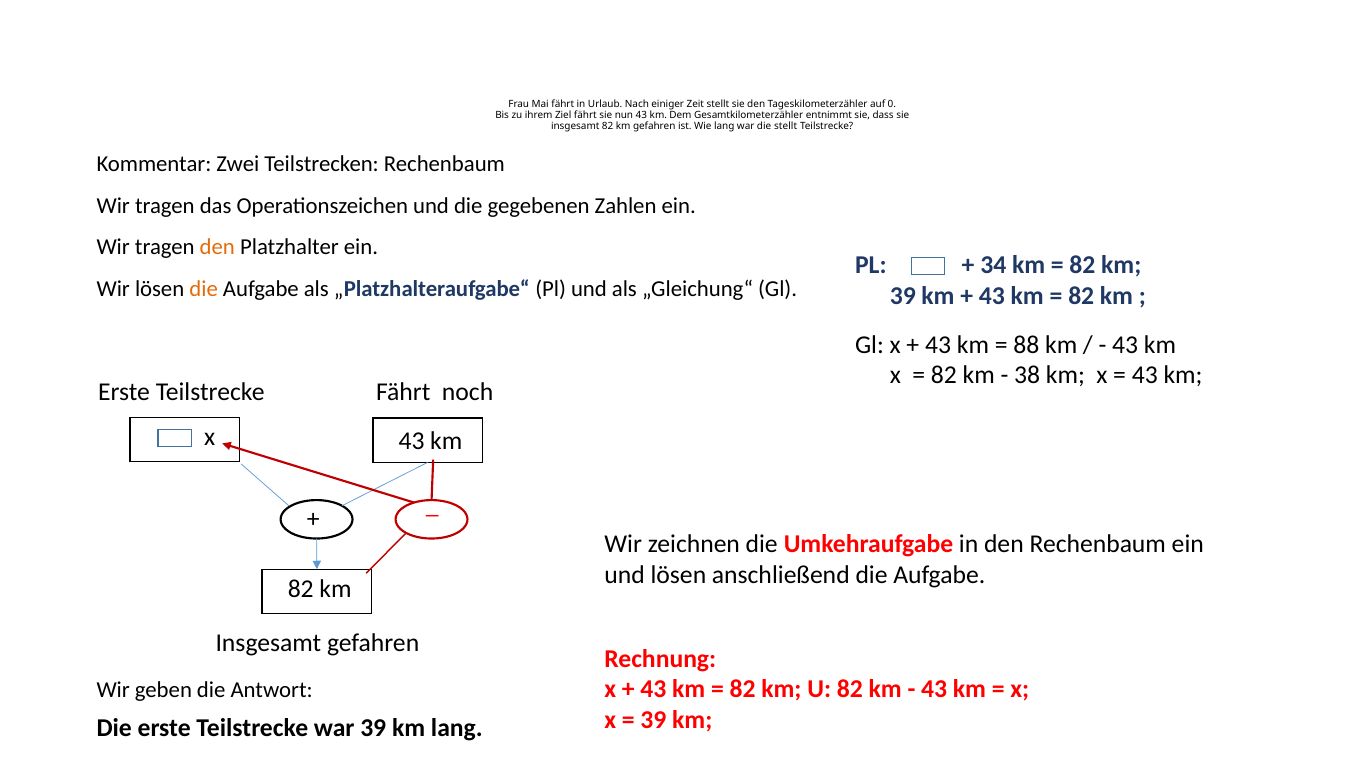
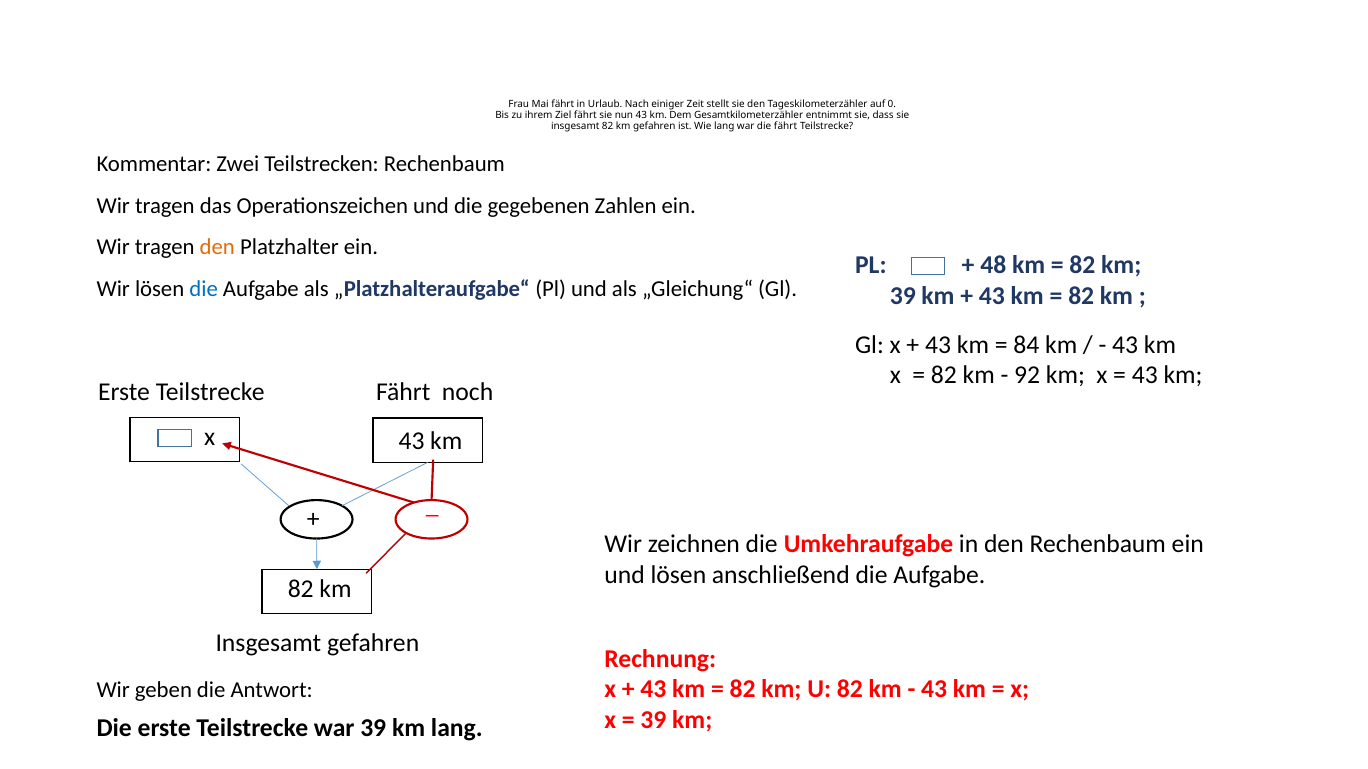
die stellt: stellt -> fährt (786, 126)
34: 34 -> 48 (993, 265)
die colour: orange -> blue (204, 289)
88: 88 -> 84 (1026, 345)
38: 38 -> 92 (1027, 376)
